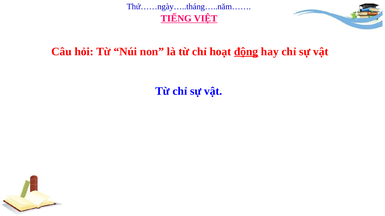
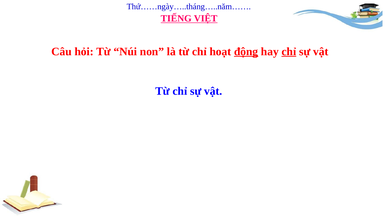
chỉ underline: none -> present (289, 52)
